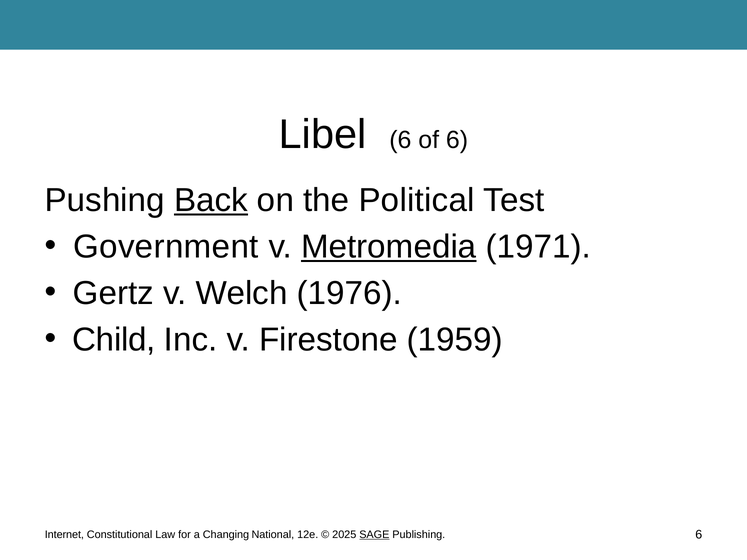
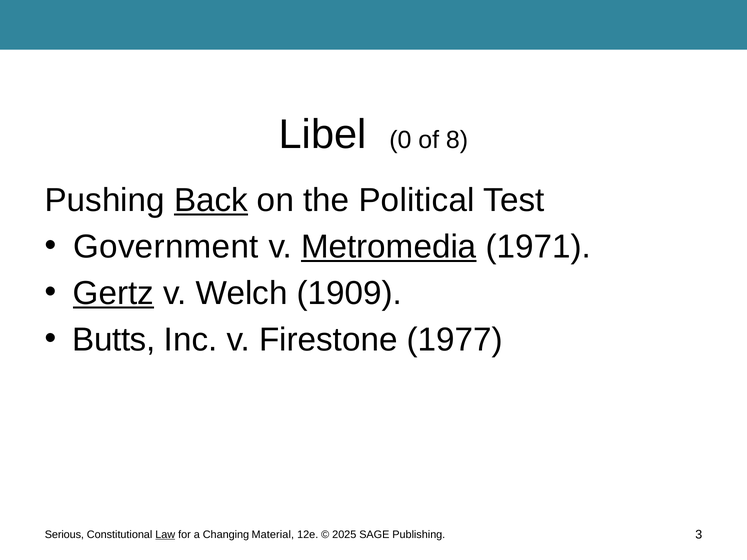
Libel 6: 6 -> 0 (400, 140)
of 6: 6 -> 8 (457, 140)
Gertz underline: none -> present (113, 293)
1976: 1976 -> 1909 (349, 293)
Child: Child -> Butts (114, 340)
1959: 1959 -> 1977 (455, 340)
Internet: Internet -> Serious (64, 535)
Law underline: none -> present (165, 535)
National: National -> Material (273, 535)
SAGE underline: present -> none (374, 535)
Publishing 6: 6 -> 3 (699, 535)
